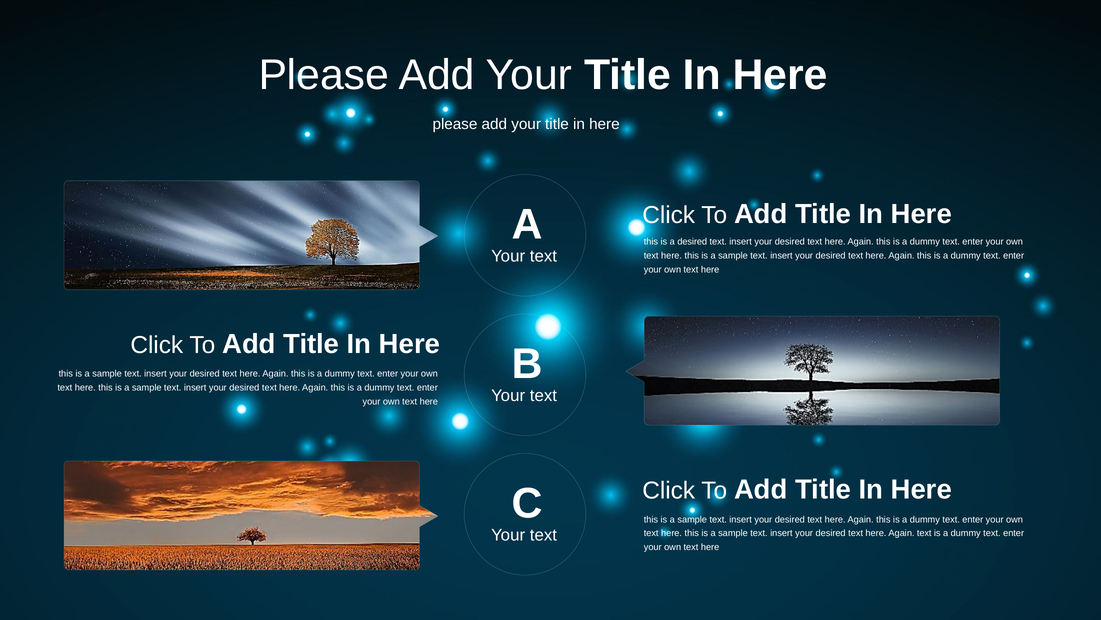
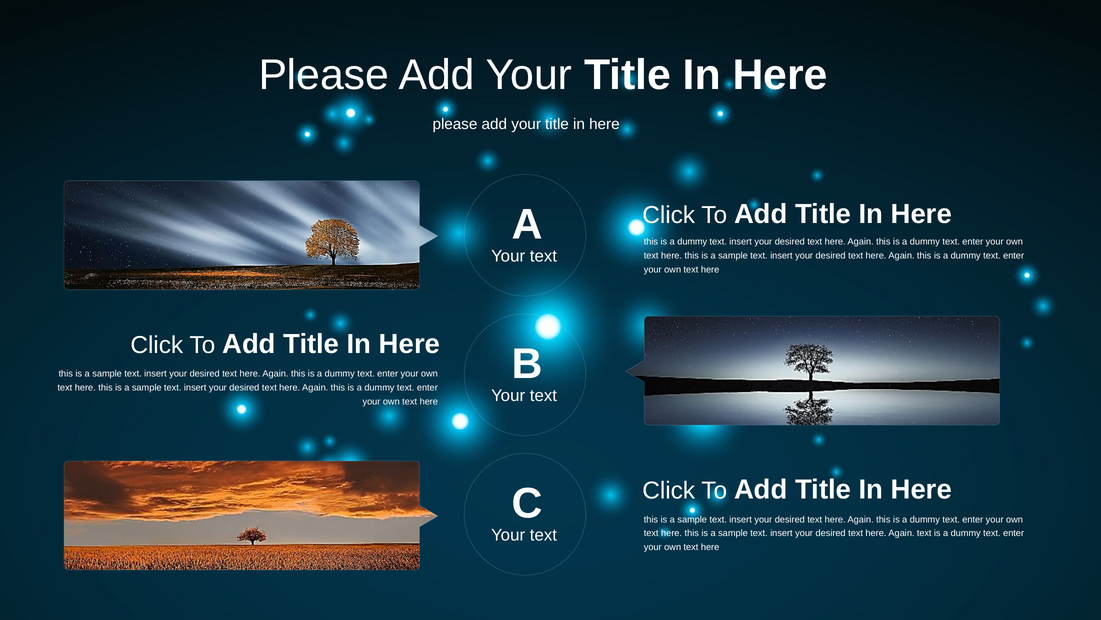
desired: desired -> dummy (692, 242)
